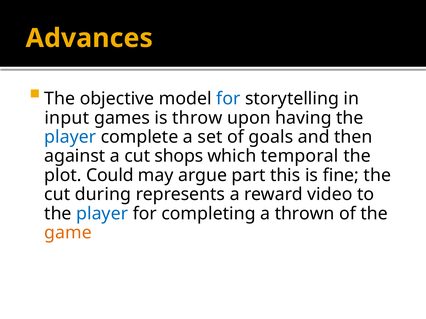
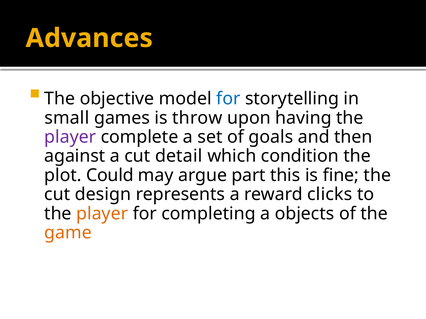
input: input -> small (67, 118)
player colour: blue -> purple (70, 137)
shops: shops -> detail (179, 156)
temporal: temporal -> condition (300, 156)
during: during -> design (103, 195)
video: video -> clicks (330, 195)
player colour: blue -> orange (102, 214)
thrown: thrown -> objects (305, 214)
